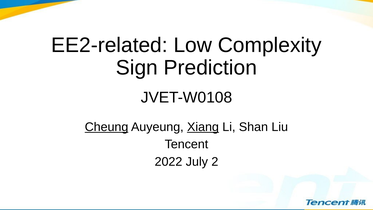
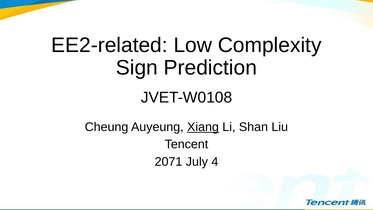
Cheung underline: present -> none (107, 127)
2022: 2022 -> 2071 (168, 162)
2: 2 -> 4 (215, 162)
